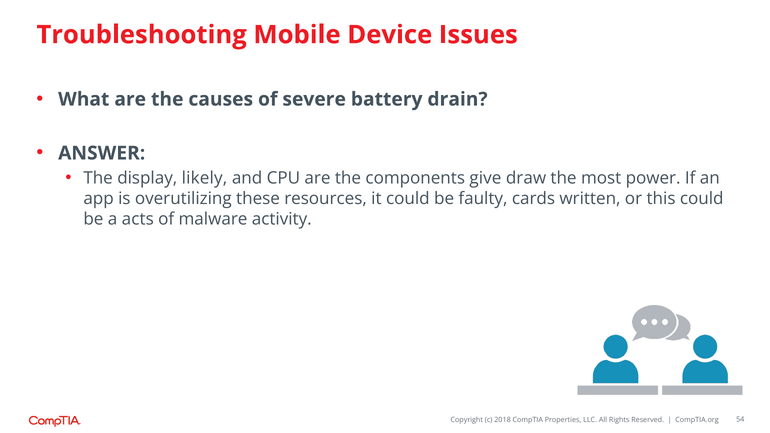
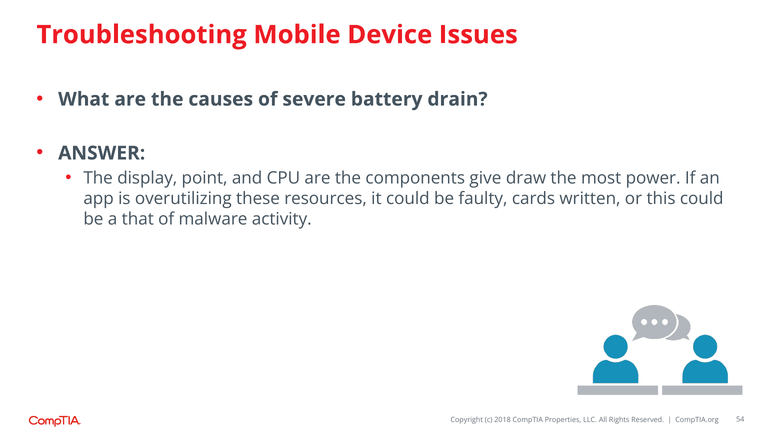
likely: likely -> point (205, 178)
acts: acts -> that (138, 219)
